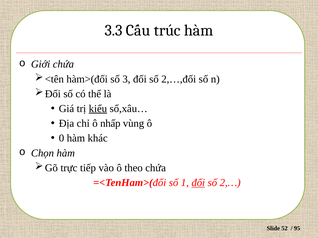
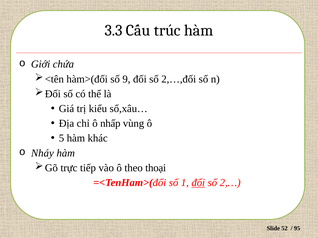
3: 3 -> 9 (126, 79)
kiểu underline: present -> none (98, 109)
0: 0 -> 5 (61, 139)
Chọn: Chọn -> Nháy (42, 153)
theo chứa: chứa -> thoại (156, 168)
